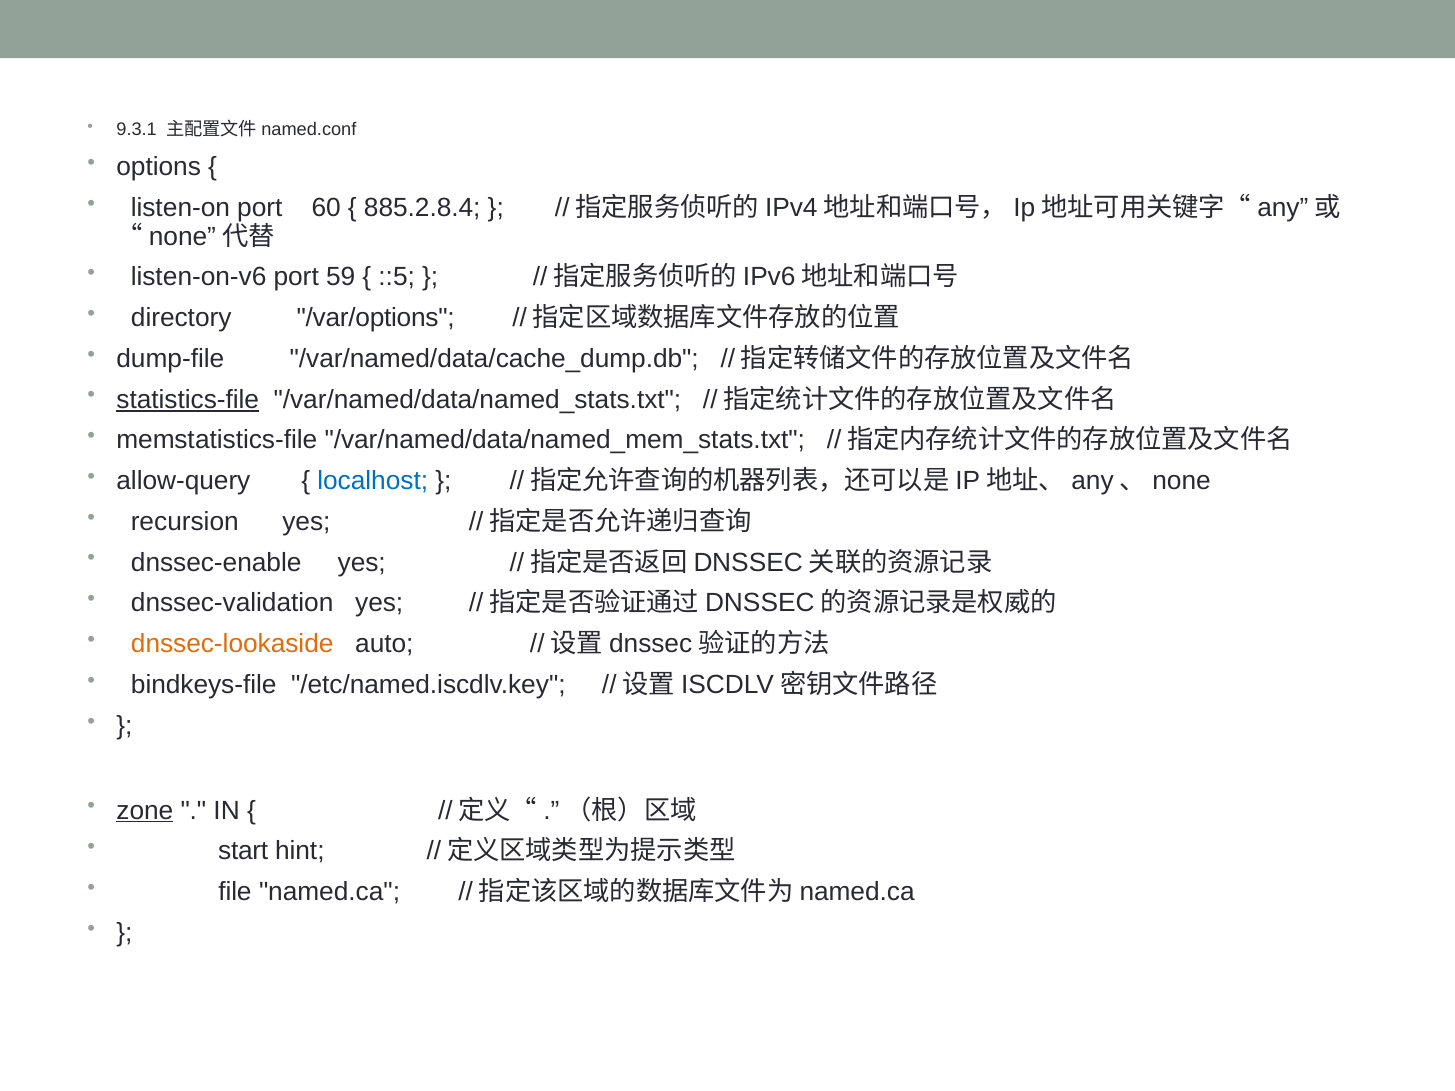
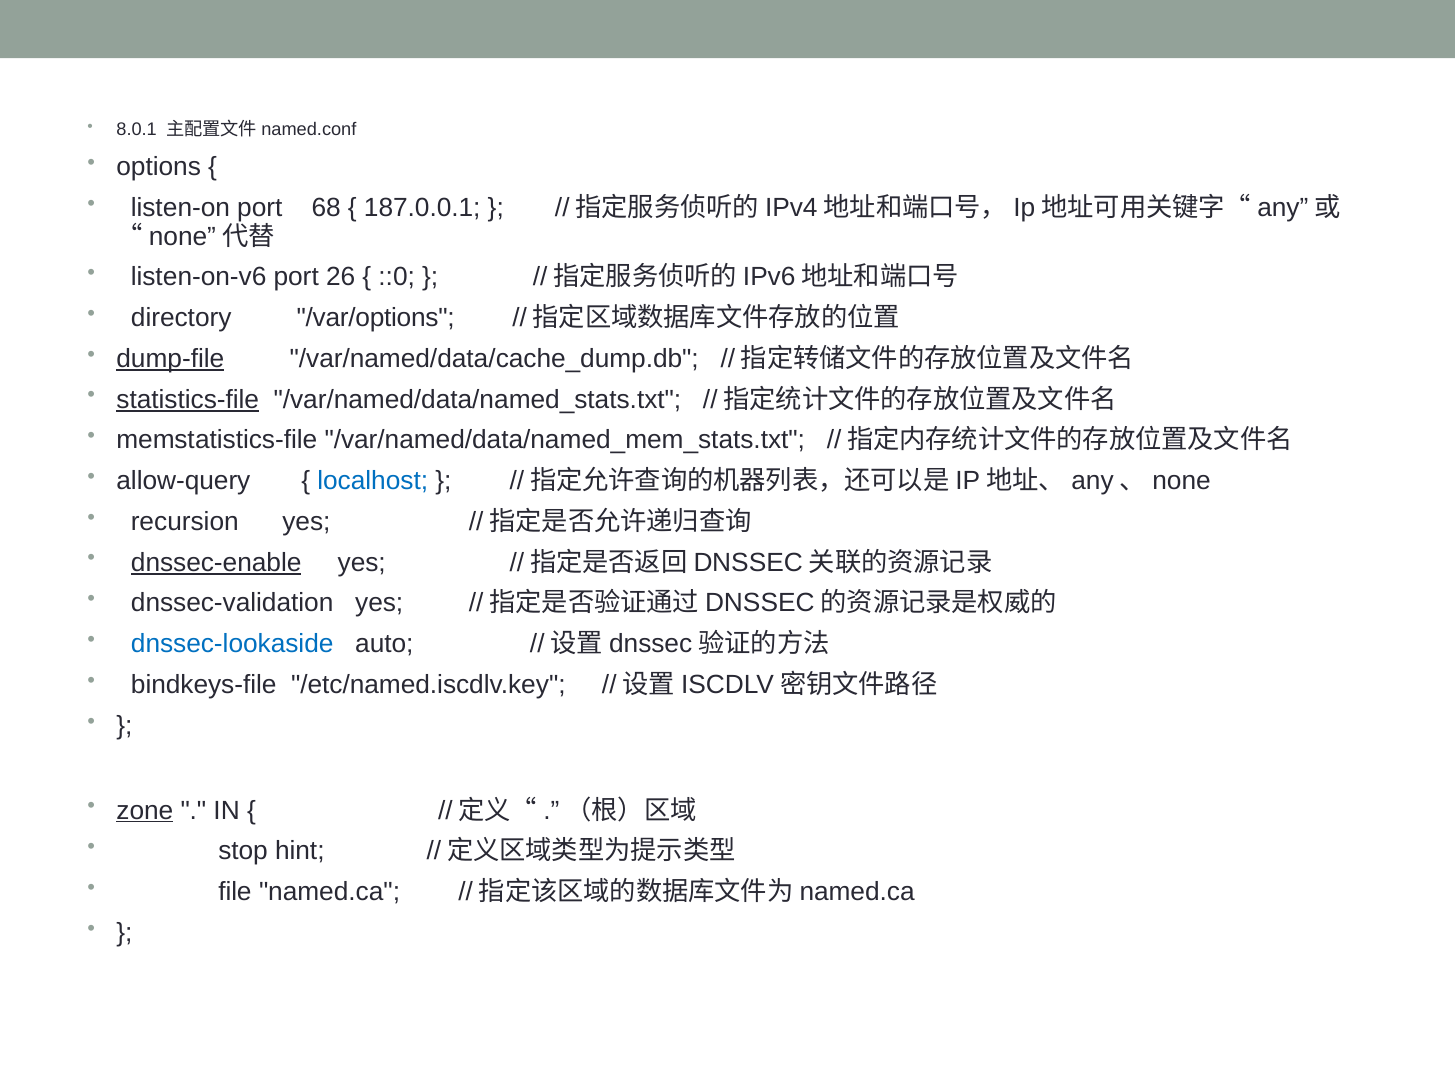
9.3.1: 9.3.1 -> 8.0.1 (137, 130)
60: 60 -> 68 (326, 208)
885.2.8.4: 885.2.8.4 -> 187.0.0.1 (422, 208)
59: 59 -> 26 (341, 277)
::5: ::5 -> ::0 (397, 277)
dump-file underline: none -> present (170, 359)
dnssec-enable underline: none -> present (216, 563)
dnssec-lookaside colour: orange -> blue (232, 644)
start: start -> stop (243, 851)
